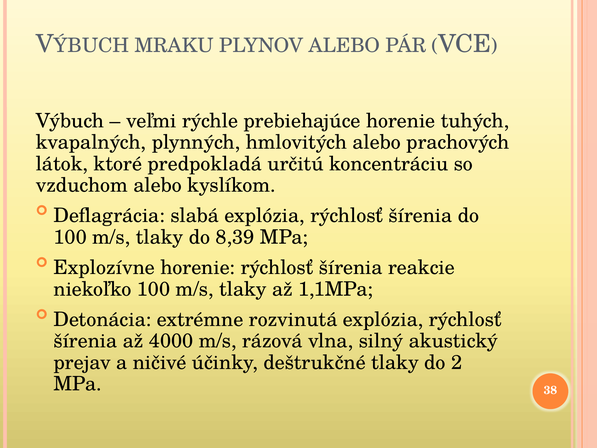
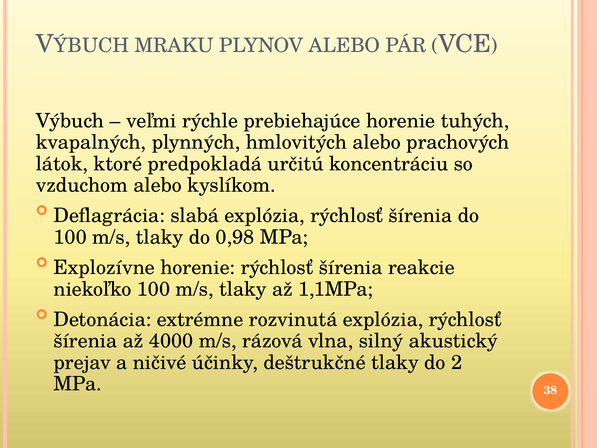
8,39: 8,39 -> 0,98 (235, 237)
